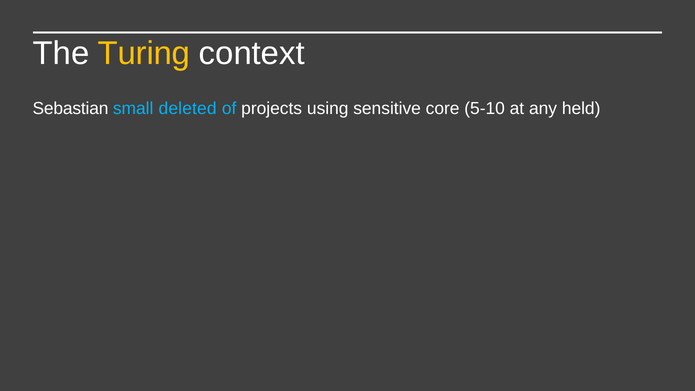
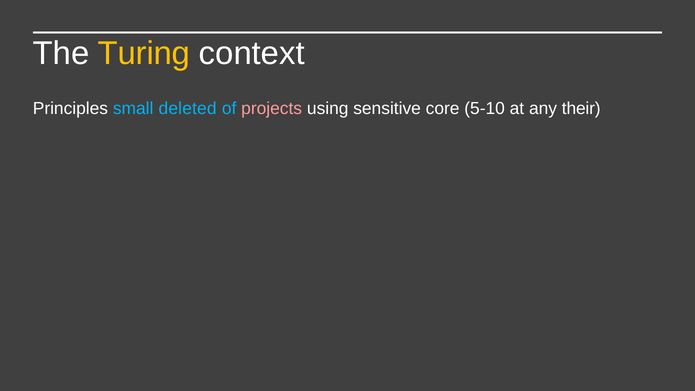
Sebastian: Sebastian -> Principles (70, 109)
projects colour: white -> pink (272, 109)
held: held -> their (581, 109)
